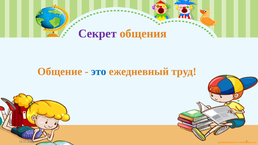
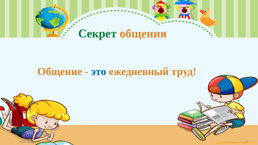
Секрет colour: purple -> green (98, 34)
